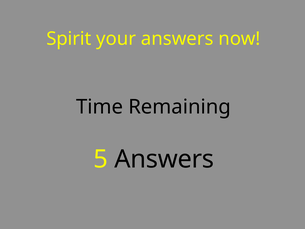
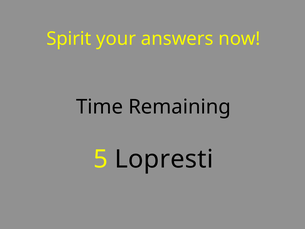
5 Answers: Answers -> Lopresti (164, 159)
